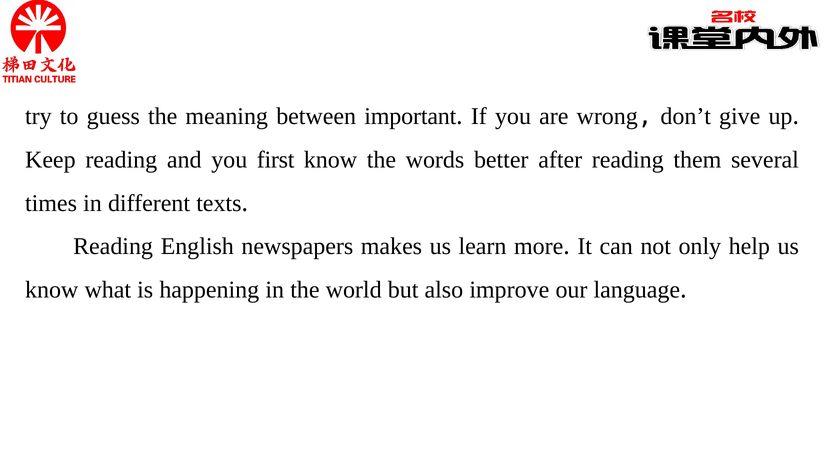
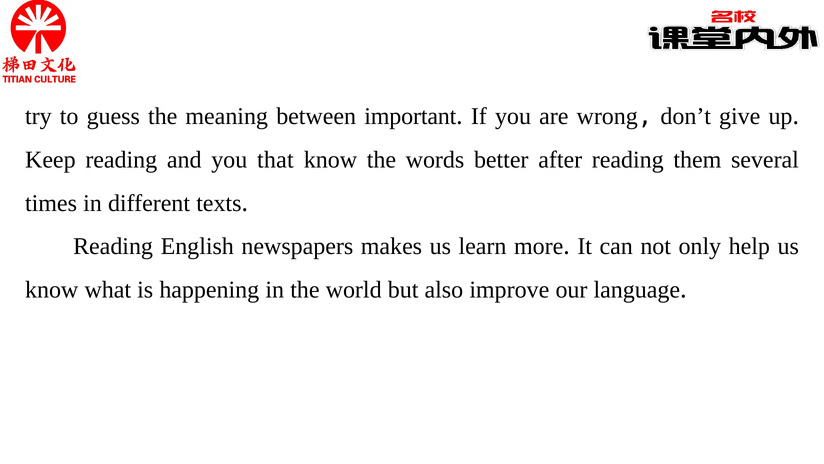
first: first -> that (275, 160)
